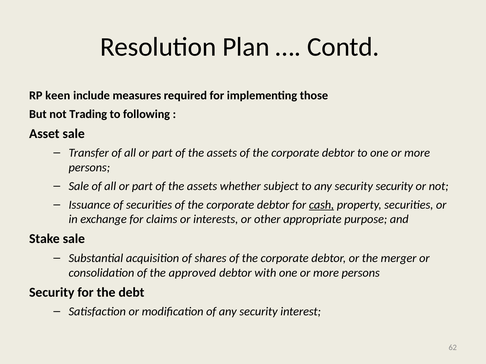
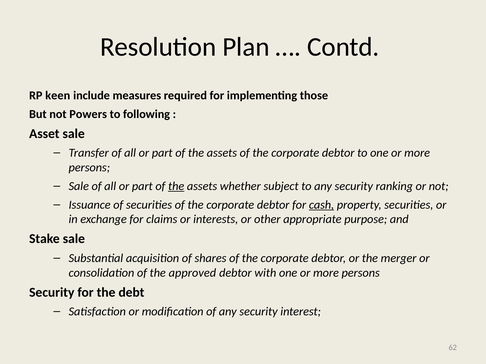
Trading: Trading -> Powers (88, 114)
the underline: none -> present (176, 186)
security security: security -> ranking (394, 186)
